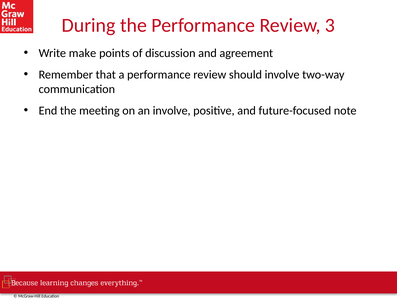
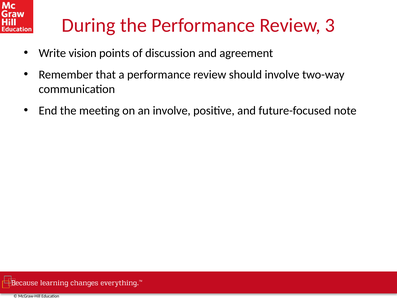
make: make -> vision (83, 53)
